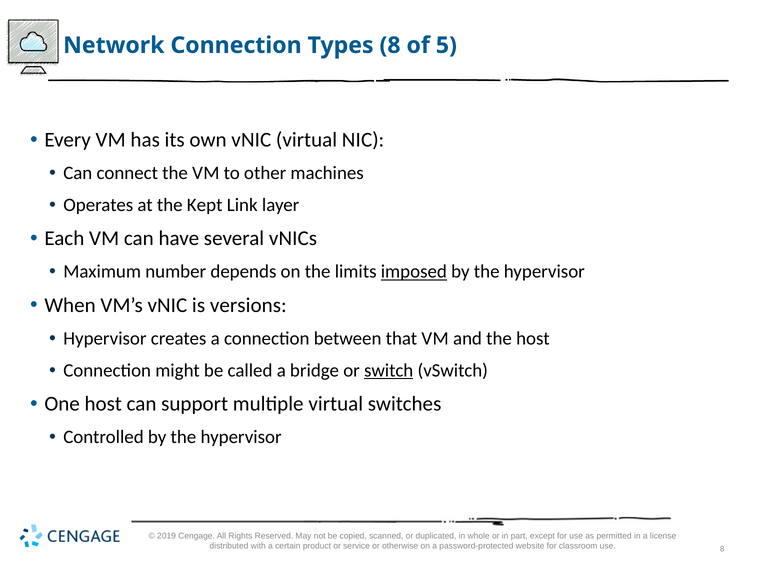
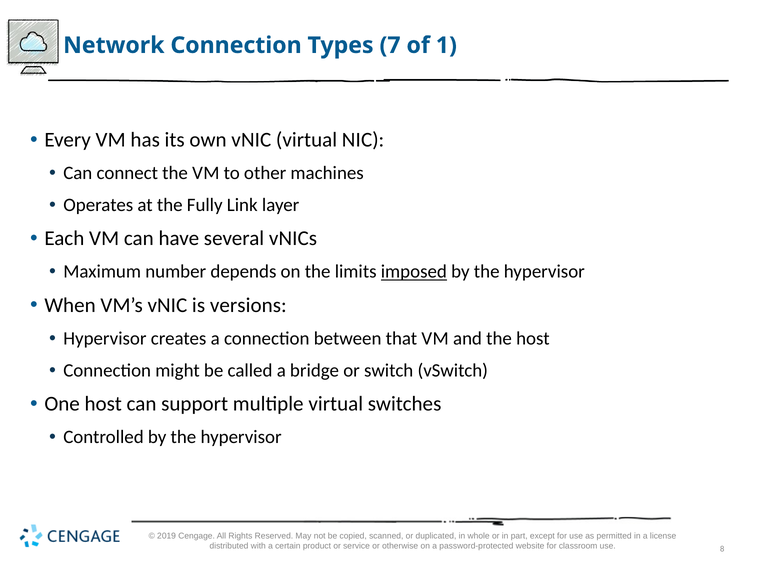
Types 8: 8 -> 7 (390, 45)
5: 5 -> 1 (446, 45)
Kept: Kept -> Fully (205, 205)
switch underline: present -> none (389, 370)
